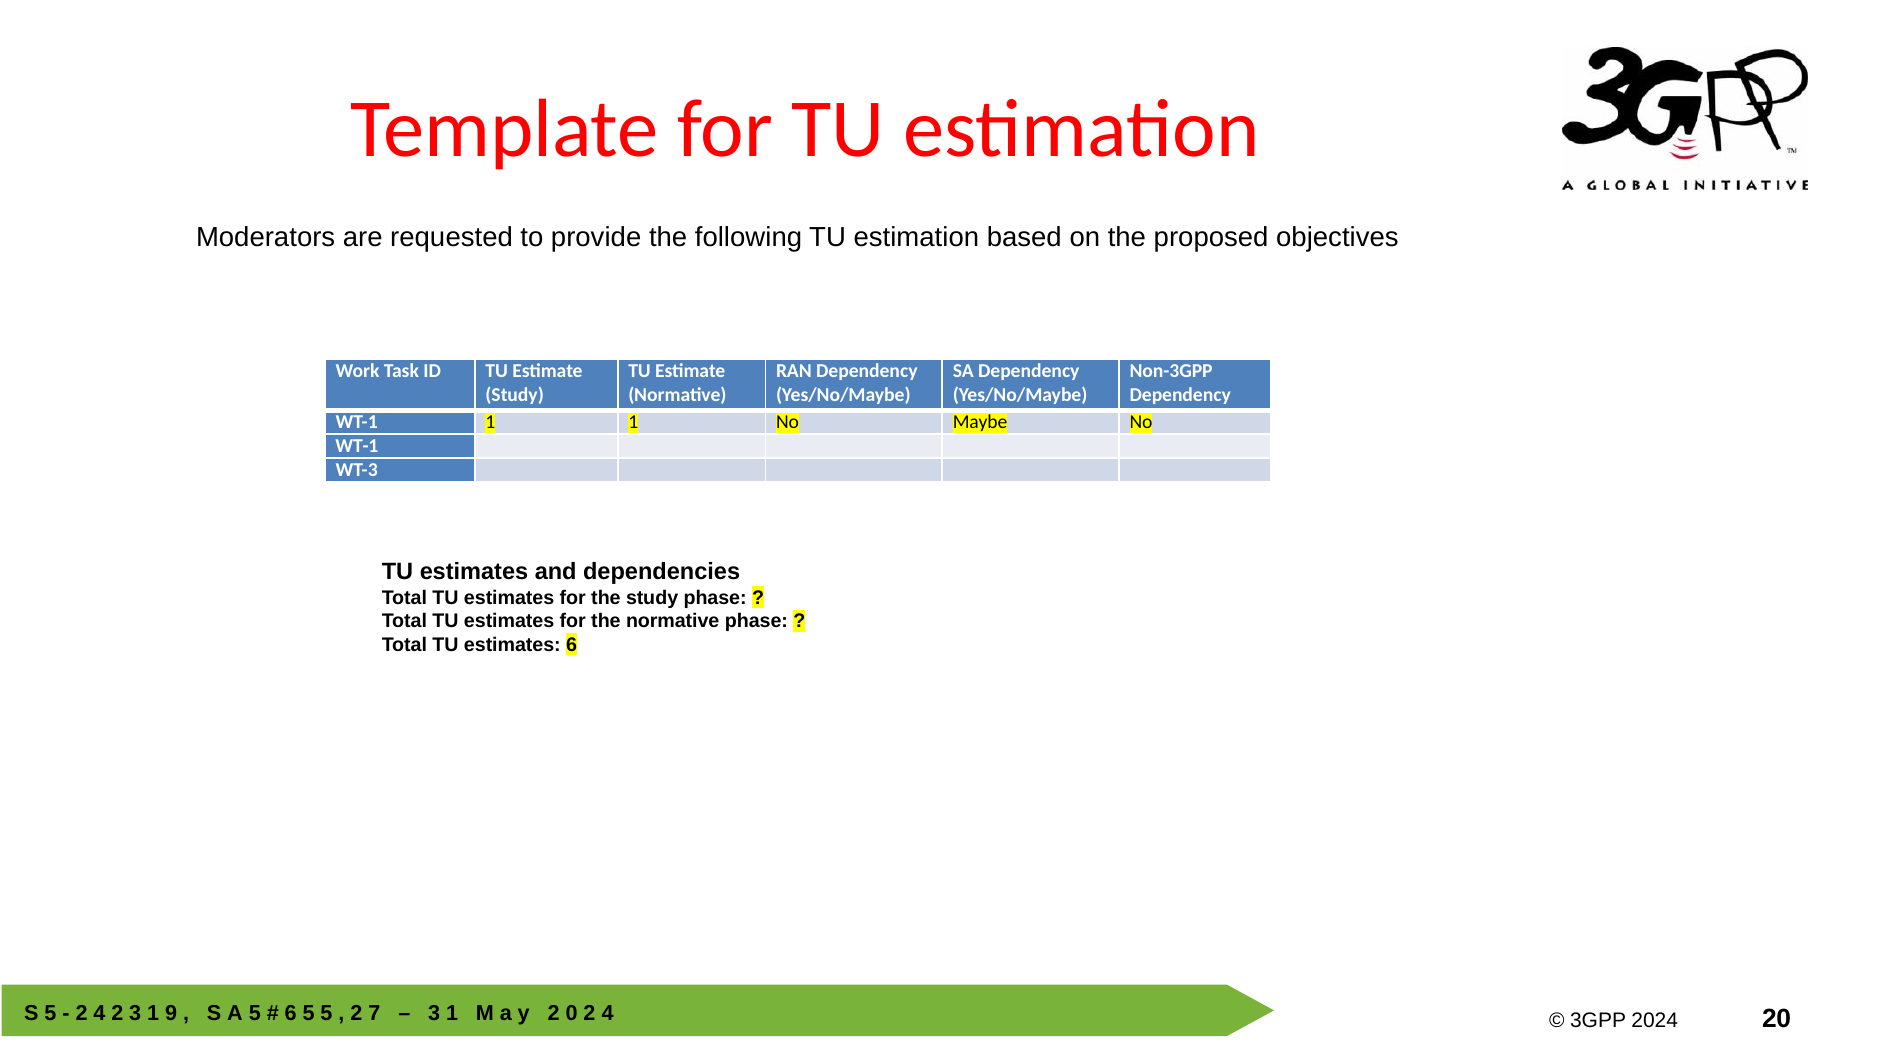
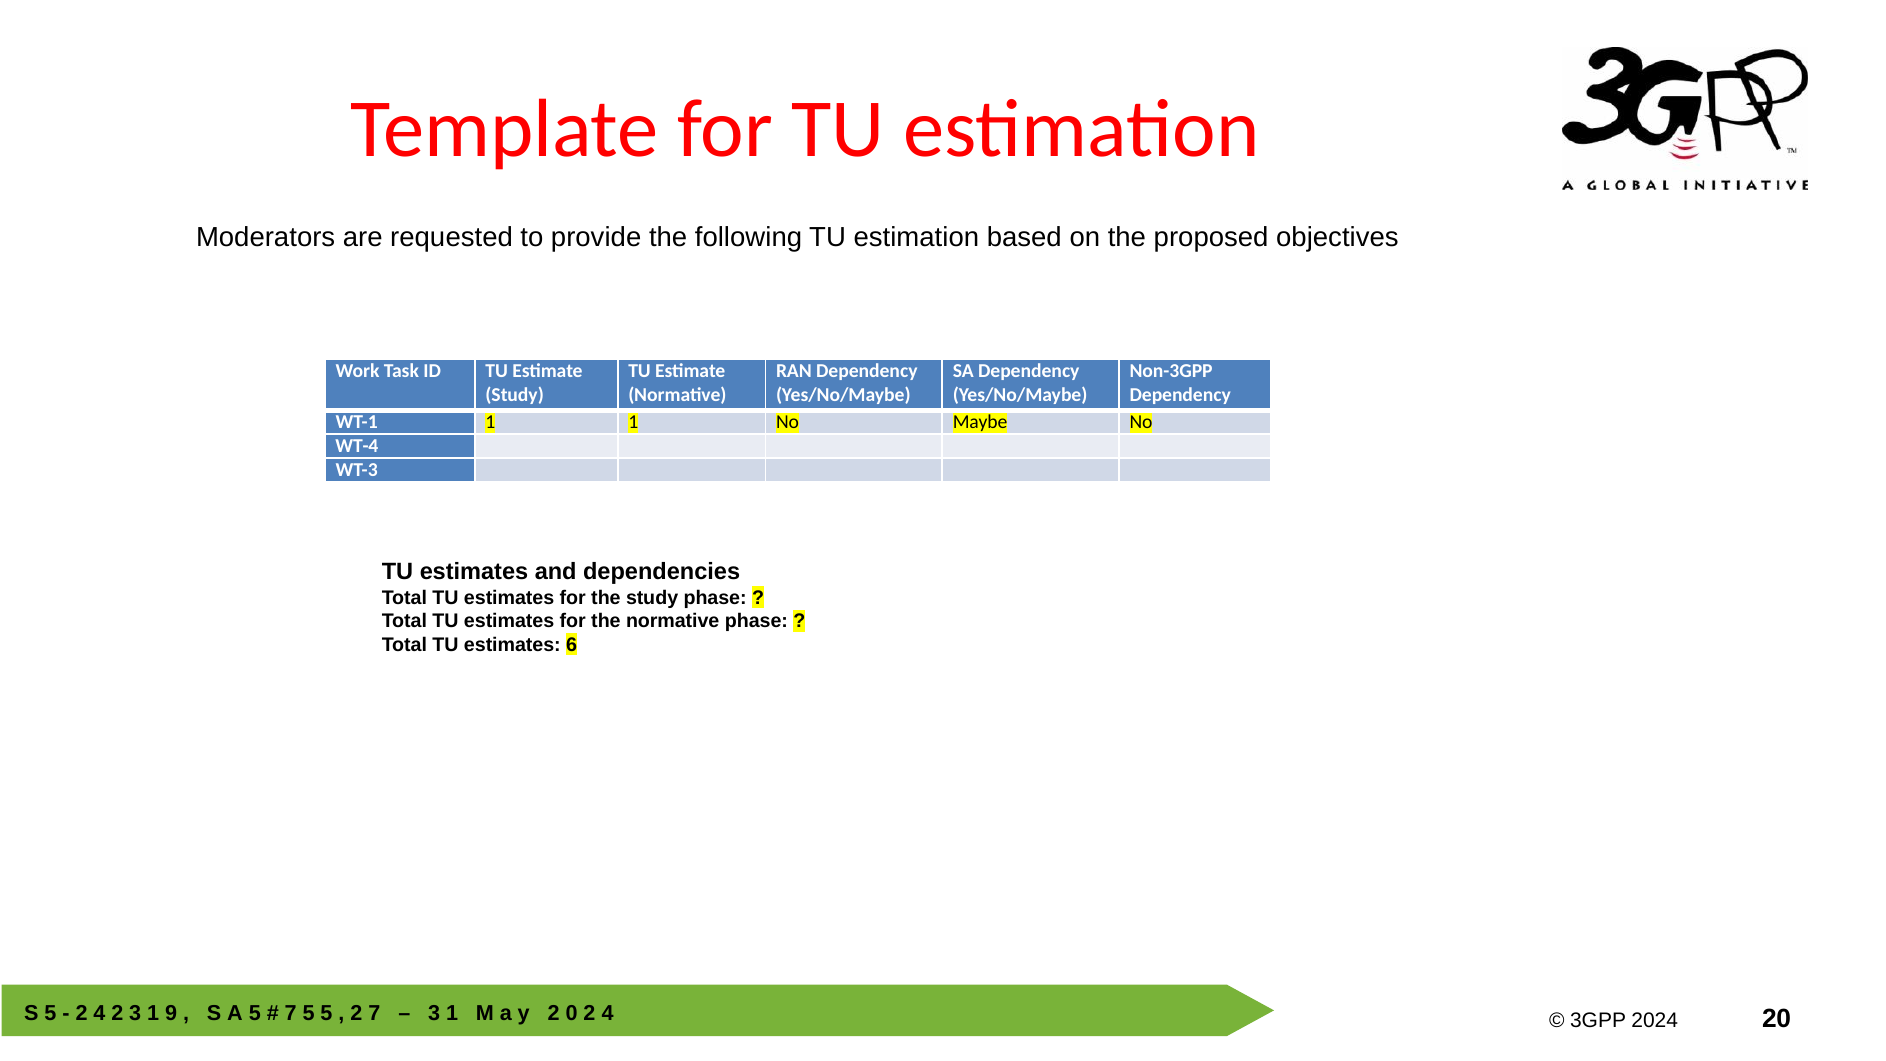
WT-1: WT-1 -> WT-4 (357, 446)
6: 6 -> 7 (291, 1013)
